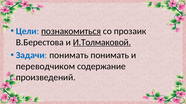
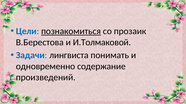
И.Толмаковой underline: present -> none (102, 42)
Задачи понимать: понимать -> лингвиста (69, 56)
переводчиком: переводчиком -> одновременно (46, 67)
